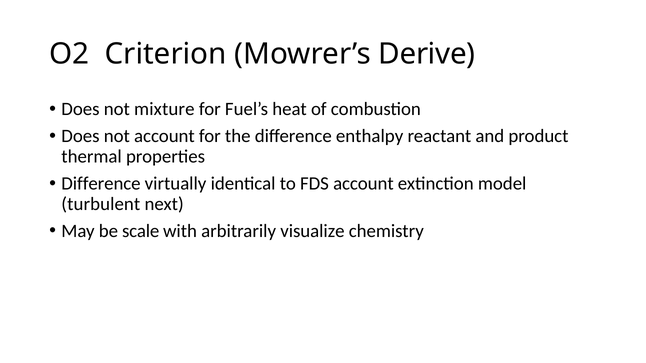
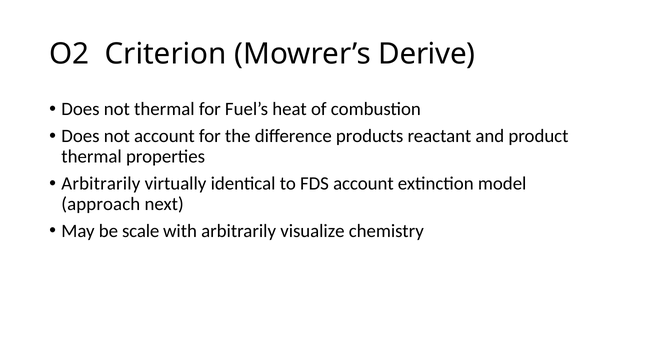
not mixture: mixture -> thermal (164, 109)
enthalpy: enthalpy -> products (370, 136)
Difference: Difference -> Arbitrarily (101, 184)
turbulent: turbulent -> approach (101, 204)
